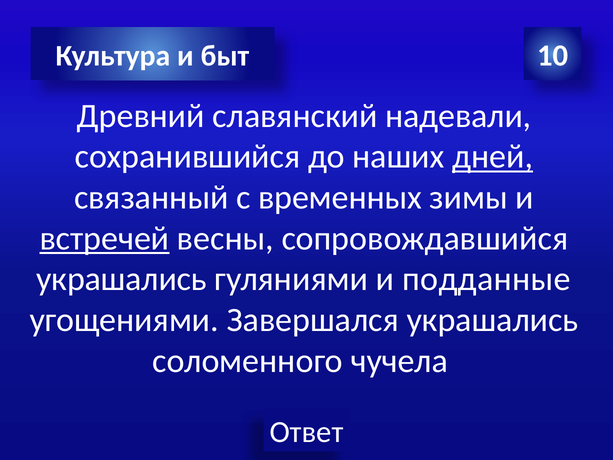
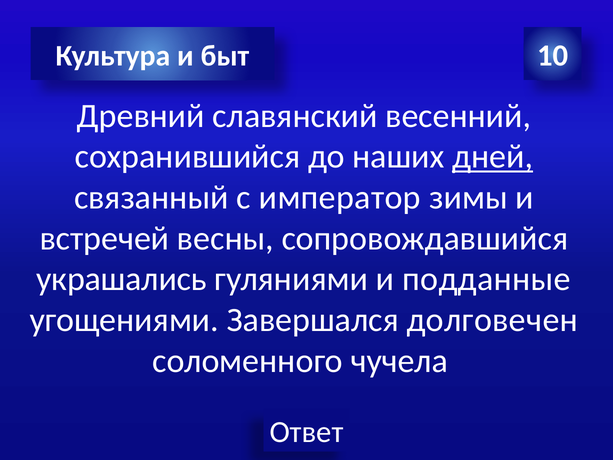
надевали: надевали -> весенний (458, 116)
временных: временных -> император (340, 197)
встречей underline: present -> none (104, 238)
Завершался украшались: украшались -> долговечен (492, 320)
